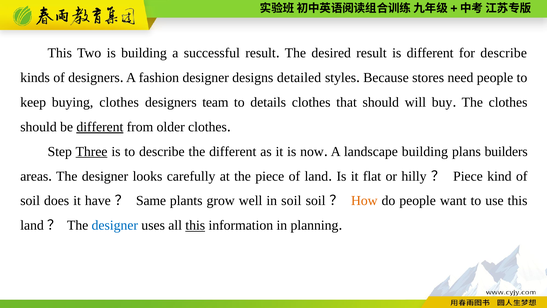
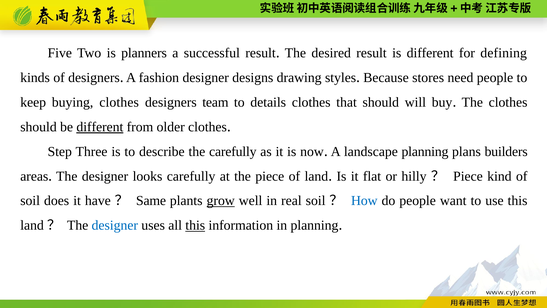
This: This -> Five (60, 53)
is building: building -> planners (144, 53)
for describe: describe -> defining (504, 53)
detailed: detailed -> drawing (299, 78)
Three underline: present -> none (92, 151)
the different: different -> carefully (233, 151)
landscape building: building -> planning (425, 151)
grow underline: none -> present (221, 201)
in soil: soil -> real (291, 201)
How colour: orange -> blue (364, 201)
